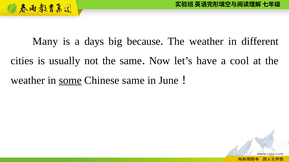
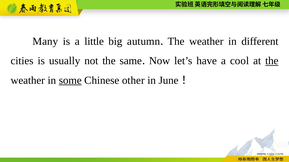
days: days -> little (94, 42)
because: because -> autumn (144, 42)
the underline: none -> present (272, 61)
Chinese same: same -> other (133, 81)
